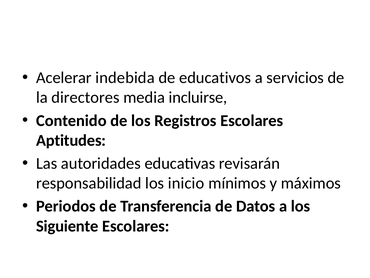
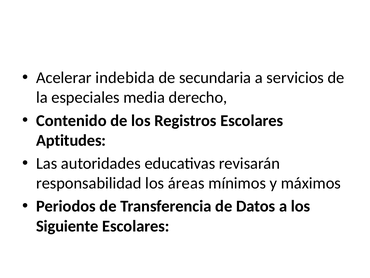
educativos: educativos -> secundaria (215, 78)
directores: directores -> especiales (86, 97)
incluirse: incluirse -> derecho (198, 97)
inicio: inicio -> áreas (186, 183)
